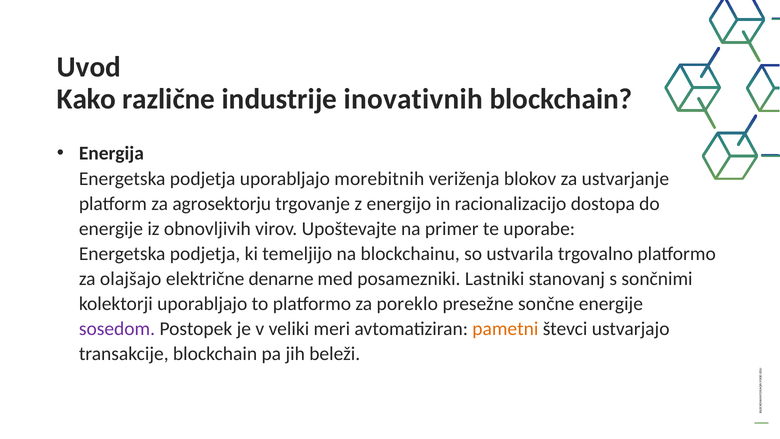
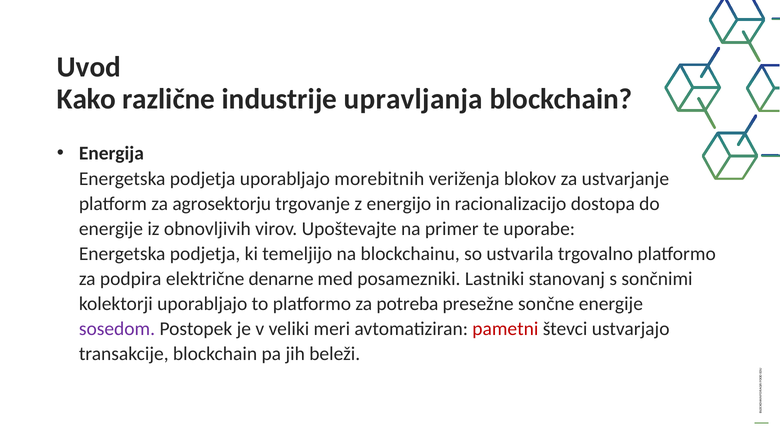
inovativnih: inovativnih -> upravljanja (413, 99)
olajšajo: olajšajo -> podpira (131, 279)
poreklo: poreklo -> potreba (407, 304)
pametni colour: orange -> red (505, 329)
